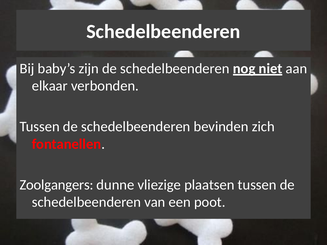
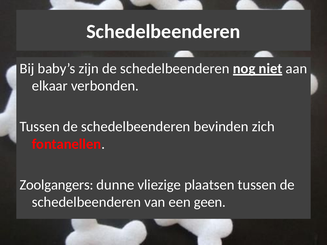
poot: poot -> geen (210, 202)
